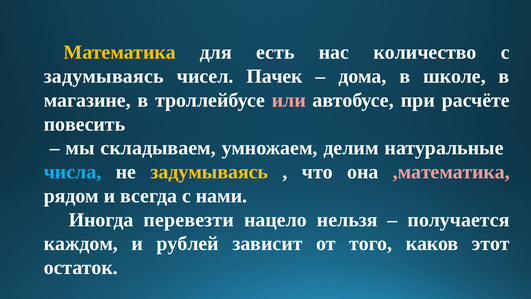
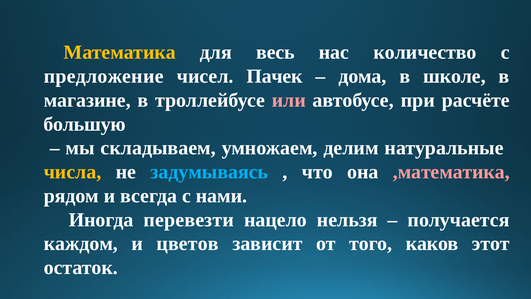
есть: есть -> весь (275, 52)
задумываясь: задумываясь -> предложение (104, 76)
повесить: повесить -> большую (85, 124)
числа colour: light blue -> yellow (73, 172)
задумываясь colour: yellow -> light blue (209, 172)
рублей: рублей -> цветов (188, 243)
